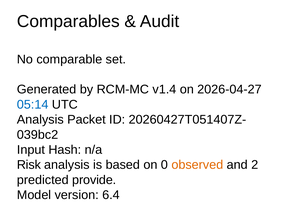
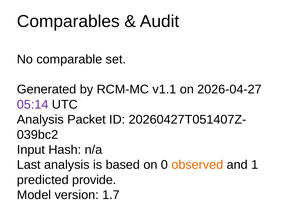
v1.4: v1.4 -> v1.1 (164, 90)
05:14 colour: blue -> purple (33, 105)
Risk: Risk -> Last (29, 165)
2: 2 -> 1 (255, 165)
6.4: 6.4 -> 1.7 (111, 195)
